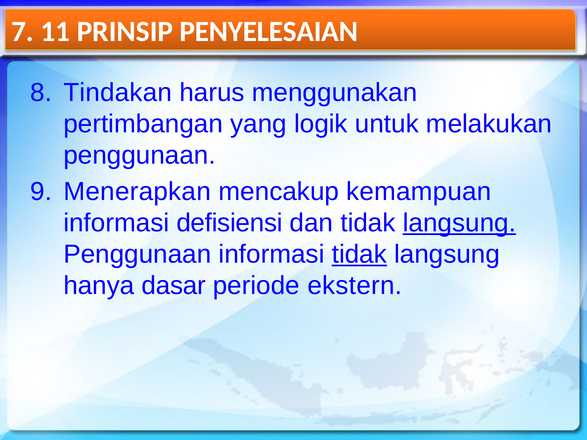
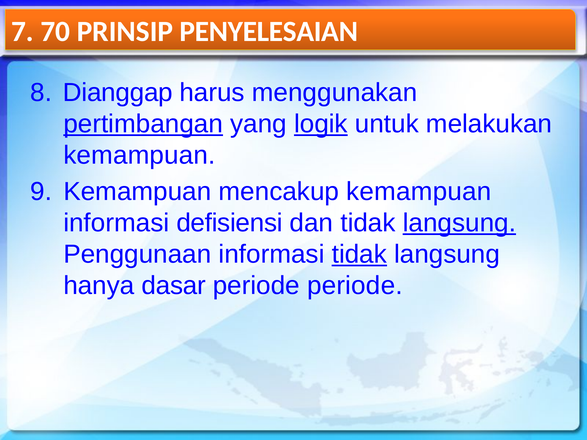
11: 11 -> 70 (55, 31)
Tindakan: Tindakan -> Dianggap (118, 93)
pertimbangan underline: none -> present (143, 124)
logik underline: none -> present (321, 124)
penggunaan: penggunaan -> kemampuan (139, 155)
Menerapkan: Menerapkan -> Kemampuan (137, 192)
periode ekstern: ekstern -> periode (355, 286)
